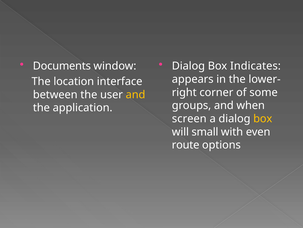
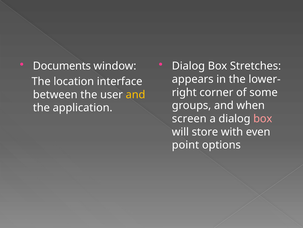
Indicates: Indicates -> Stretches (255, 66)
box colour: yellow -> pink (263, 118)
small: small -> store (205, 132)
route: route -> point (185, 145)
